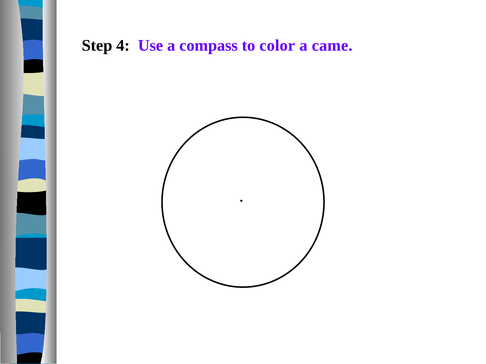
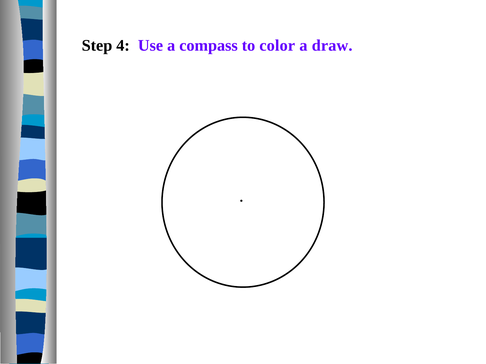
came: came -> draw (332, 46)
